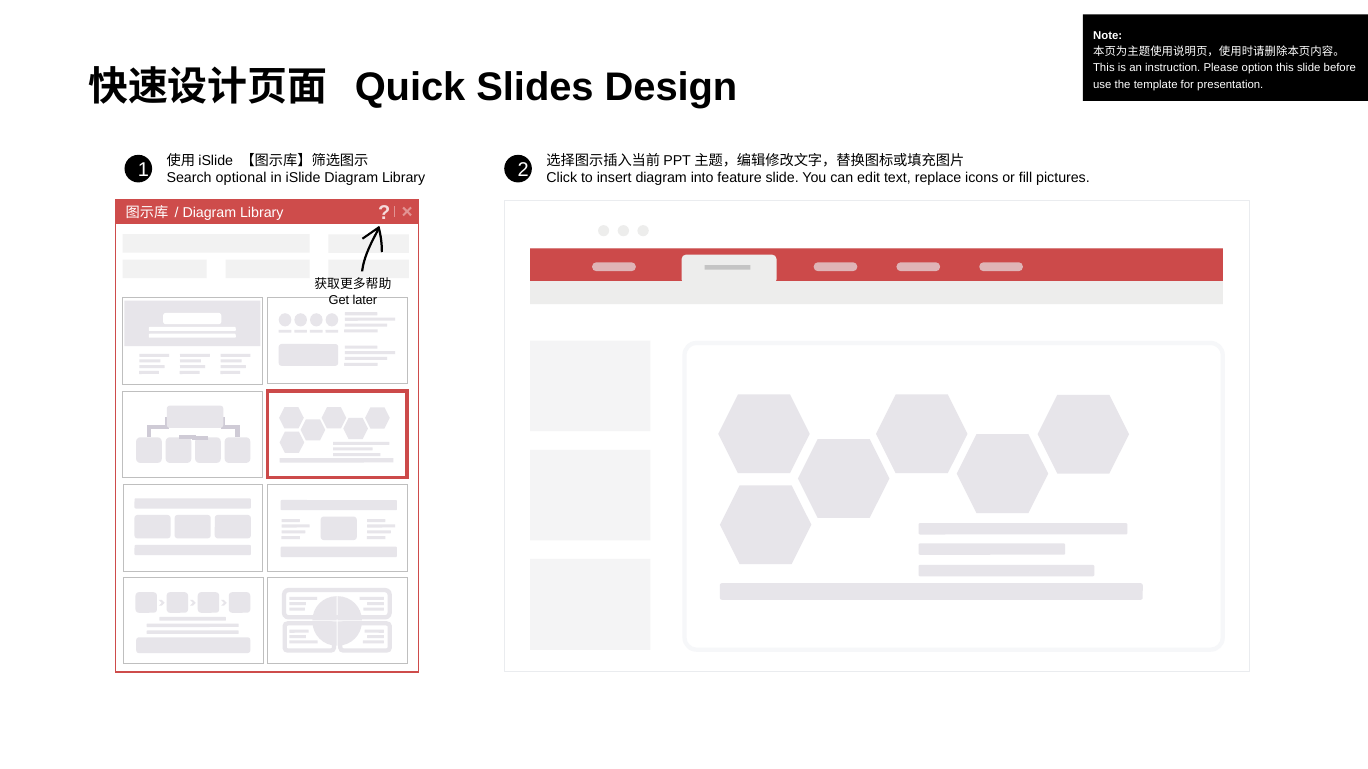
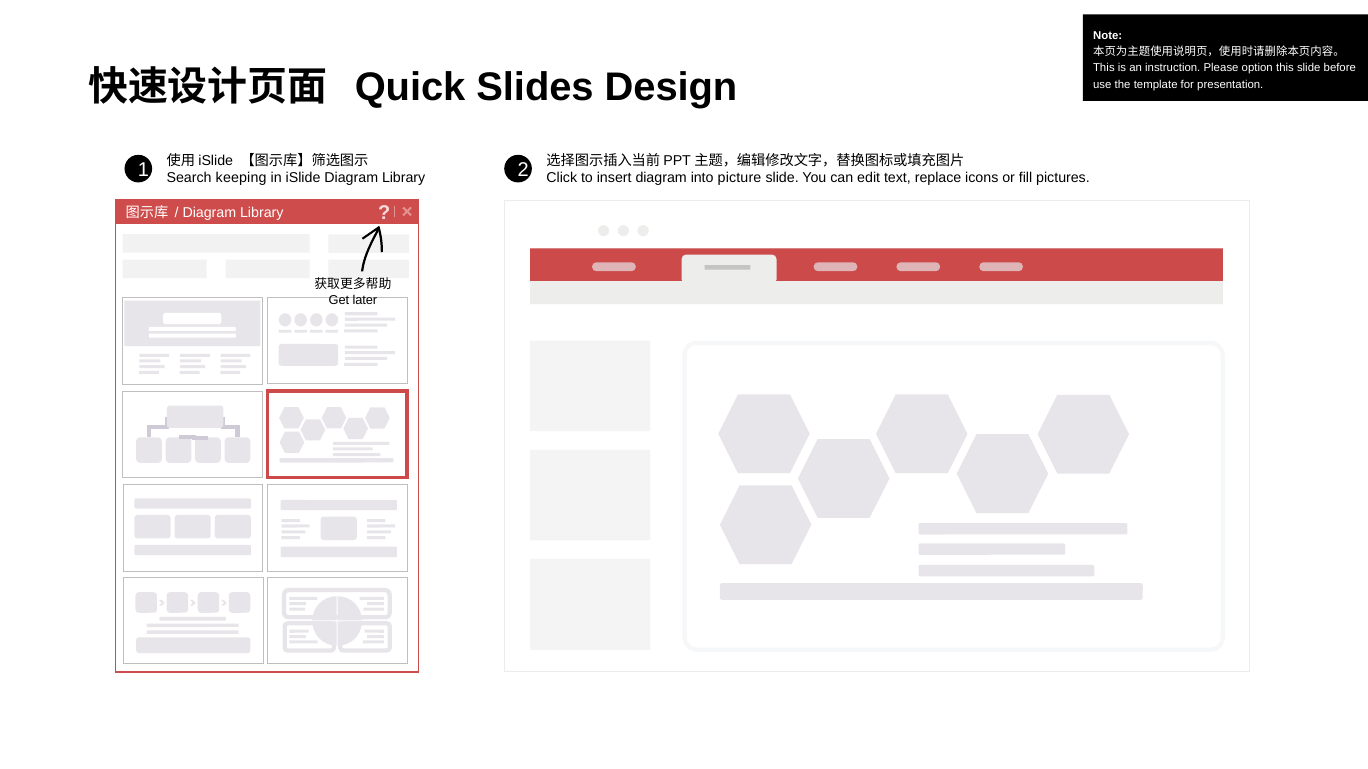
optional: optional -> keeping (241, 178)
feature: feature -> picture (740, 178)
